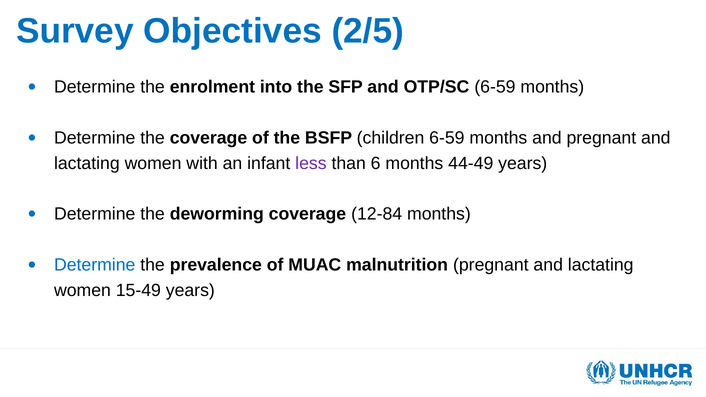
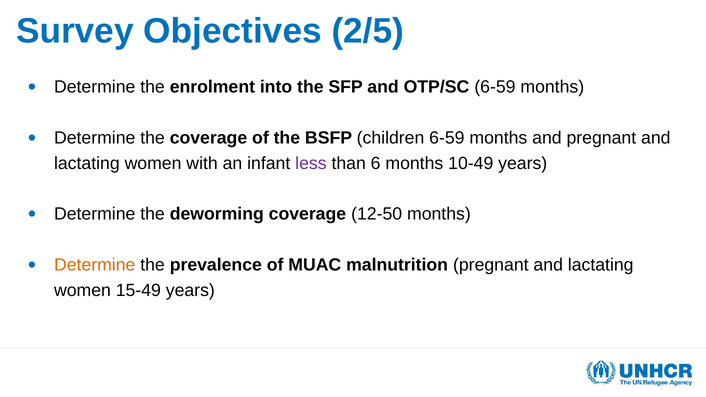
44-49: 44-49 -> 10-49 (471, 163)
12-84: 12-84 -> 12-50 (377, 214)
Determine colour: blue -> orange (95, 265)
